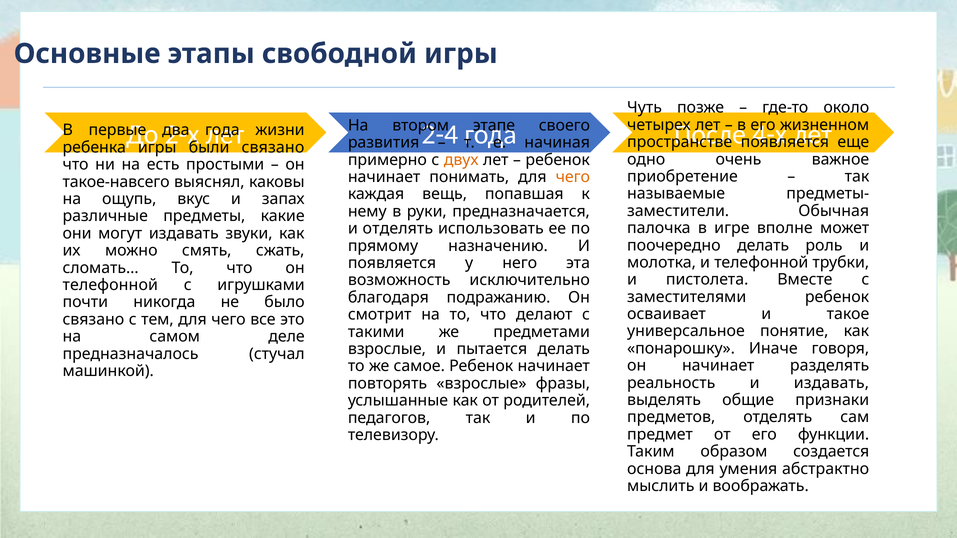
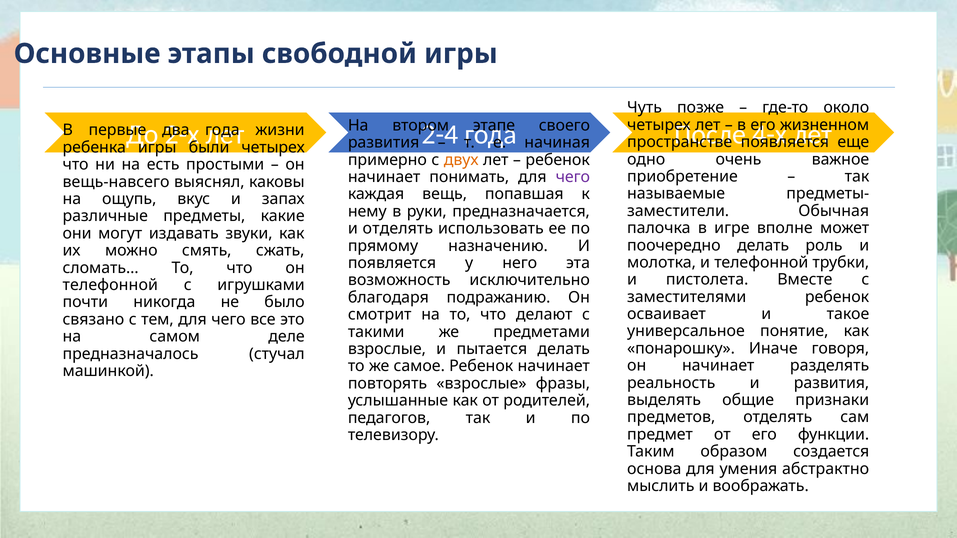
были связано: связано -> четырех (273, 148)
чего colour: orange -> purple (573, 177)
такое-навсего: такое-навсего -> вещь-навсего (116, 182)
и издавать: издавать -> развития (832, 383)
